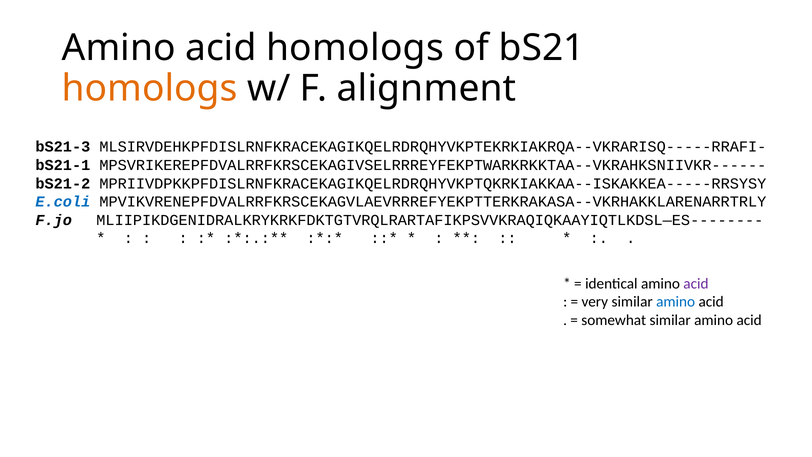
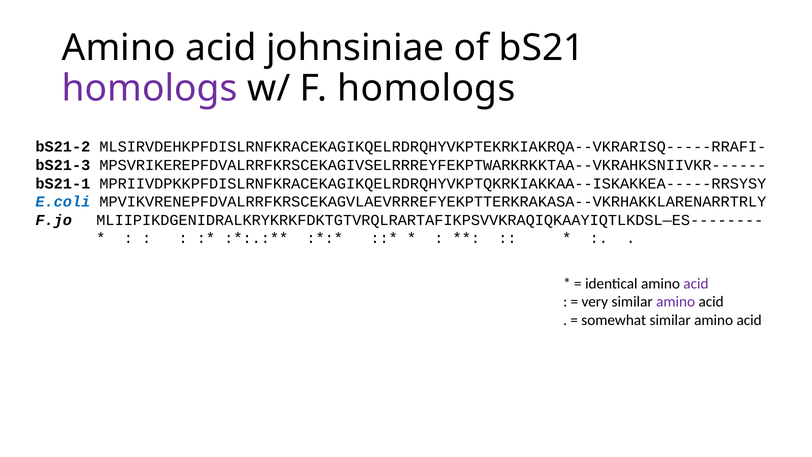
acid homologs: homologs -> johnsiniae (355, 48)
homologs colour: orange -> purple (150, 88)
F alignment: alignment -> homologs (426, 88)
bS21-3: bS21-3 -> bS21-2 (63, 147)
bS21-1: bS21-1 -> bS21-3 (63, 165)
bS21-2: bS21-2 -> bS21-1 (63, 183)
amino colour: blue -> purple (676, 302)
